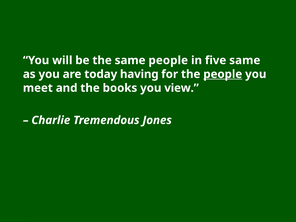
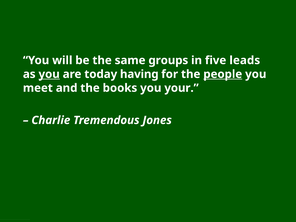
same people: people -> groups (168, 60)
five same: same -> leads (245, 60)
you underline: none -> present (49, 74)
view: view -> your (182, 88)
